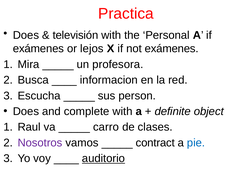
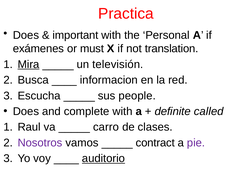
televisión: televisión -> important (75, 35)
lejos: lejos -> must (92, 49)
not exámenes: exámenes -> translation (172, 49)
Mira underline: none -> present (28, 64)
profesora: profesora -> televisión (118, 64)
person: person -> people (137, 96)
object: object -> called (209, 111)
pie colour: blue -> purple (196, 143)
